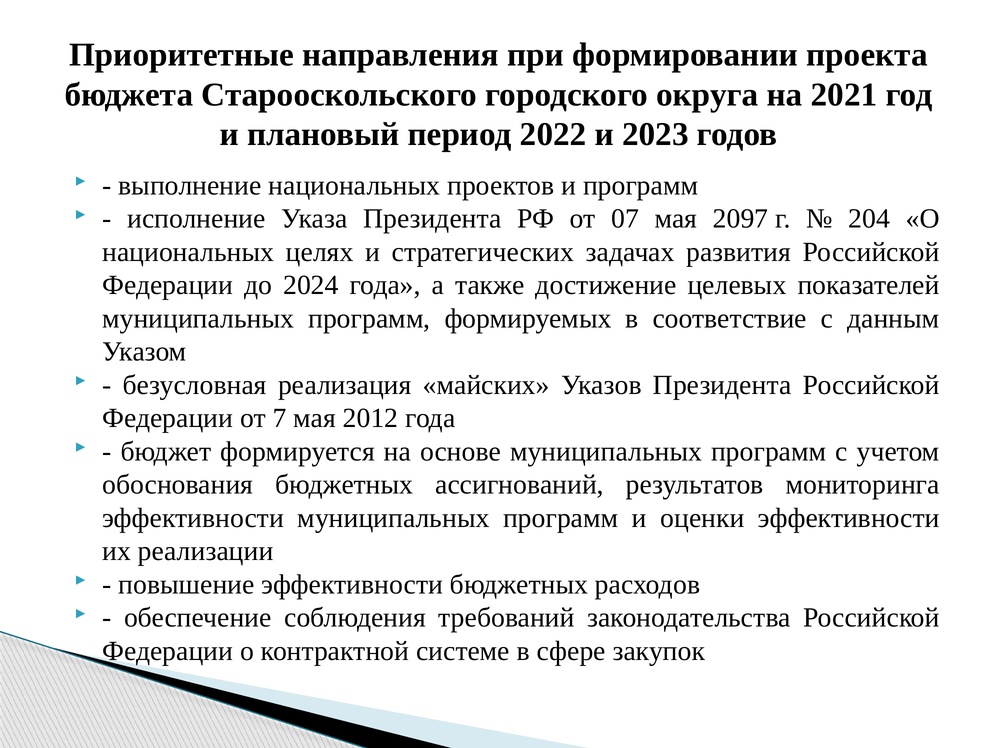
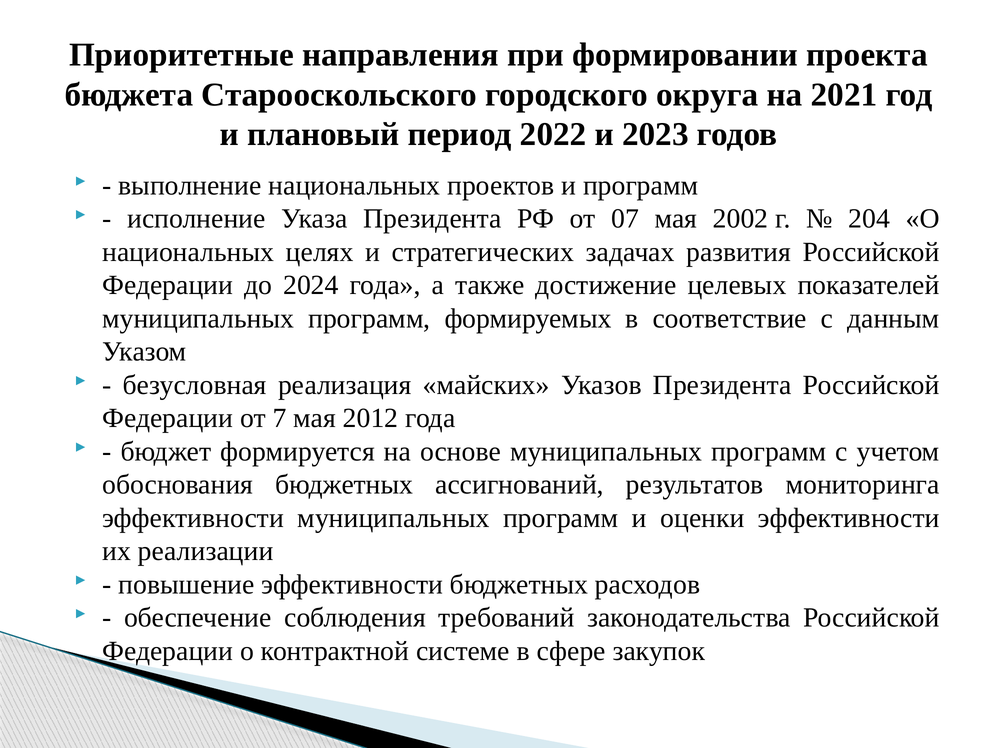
2097: 2097 -> 2002 (741, 219)
